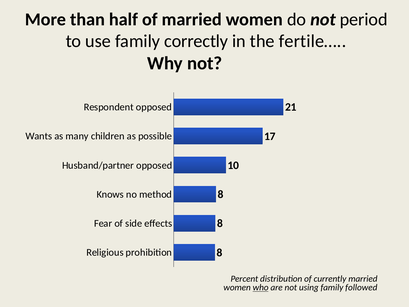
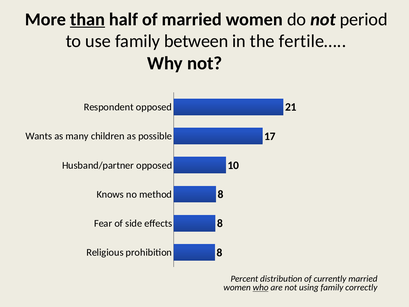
than underline: none -> present (87, 19)
correctly: correctly -> between (196, 41)
followed: followed -> correctly (361, 287)
